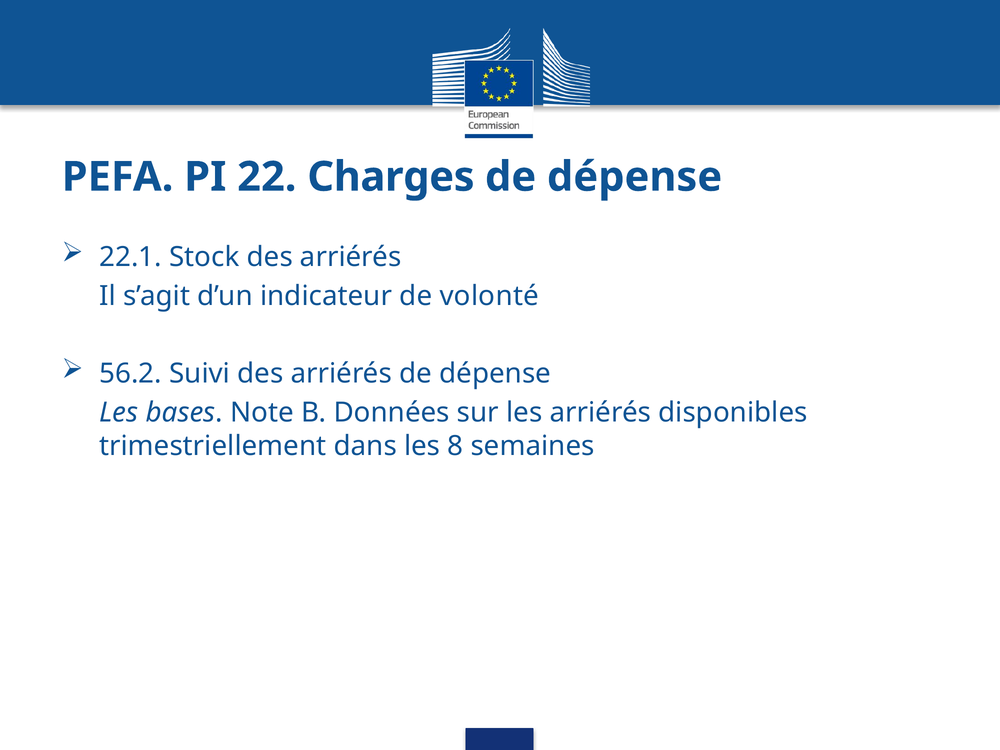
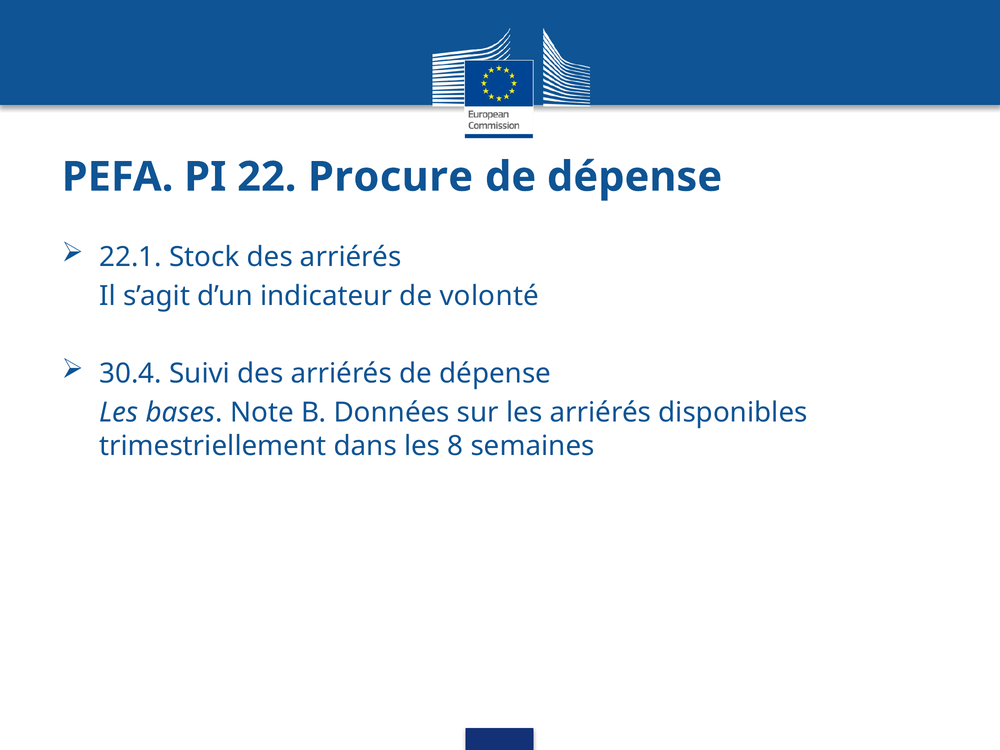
Charges: Charges -> Procure (391, 177)
56.2: 56.2 -> 30.4 (131, 374)
